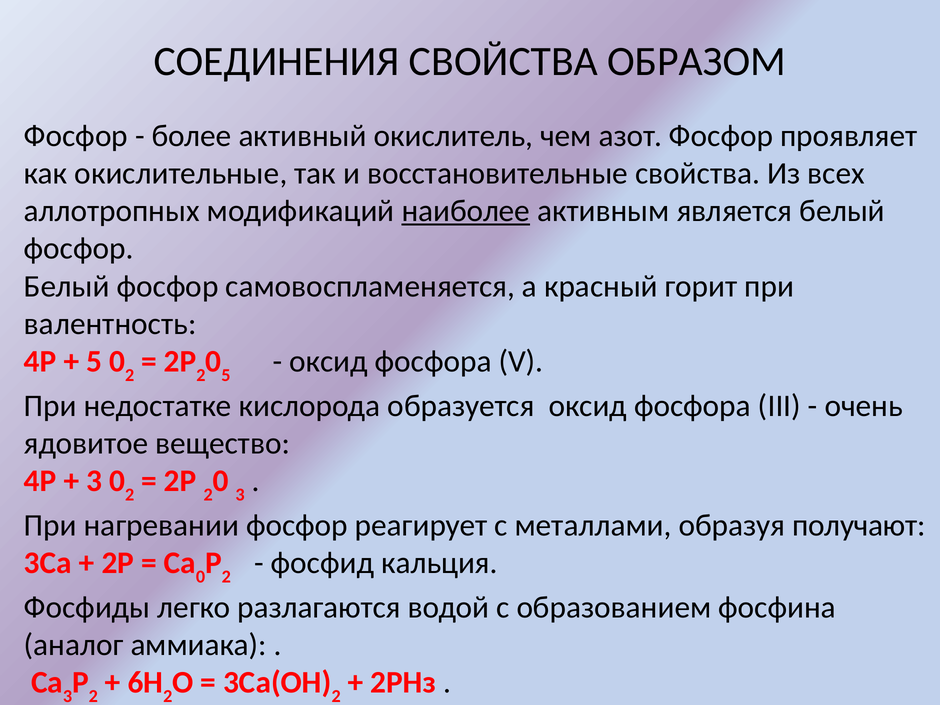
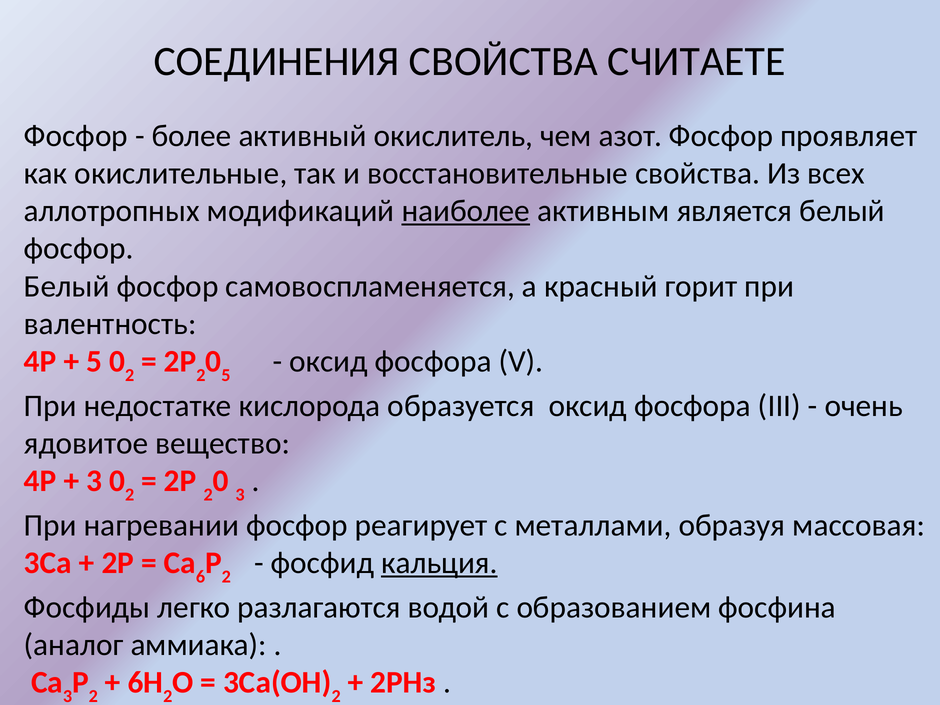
ОБРАЗОМ: ОБРАЗОМ -> СЧИТАЕТЕ (696, 62)
получают: получают -> массовая (859, 525)
0: 0 -> 6 (201, 577)
кальция underline: none -> present (439, 563)
